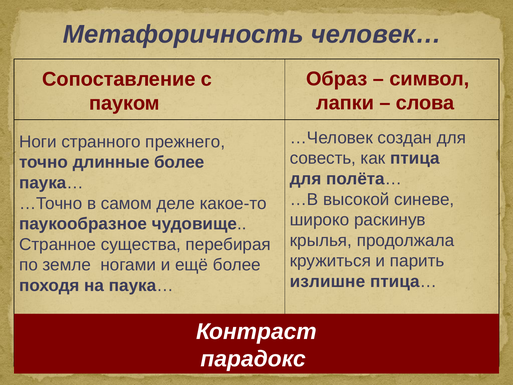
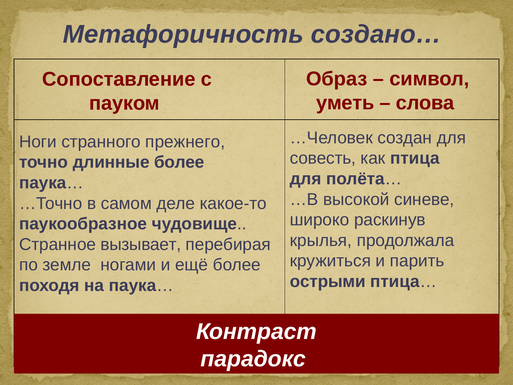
человек…: человек… -> создано… (376, 34)
лапки: лапки -> уметь (345, 103)
существа: существа -> вызывает (141, 244)
излишне: излишне -> острыми (328, 281)
